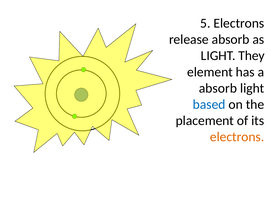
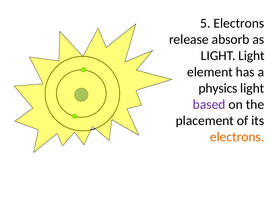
LIGHT They: They -> Light (251, 56)
absorb: absorb -> physics (218, 88)
based colour: blue -> purple (209, 105)
